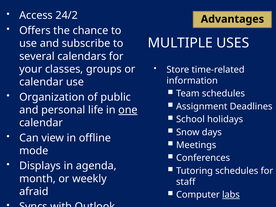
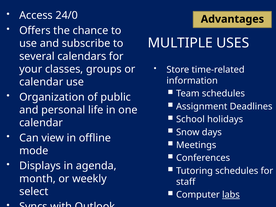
24/2: 24/2 -> 24/0 (67, 15)
one underline: present -> none (128, 110)
afraid: afraid -> select (34, 192)
